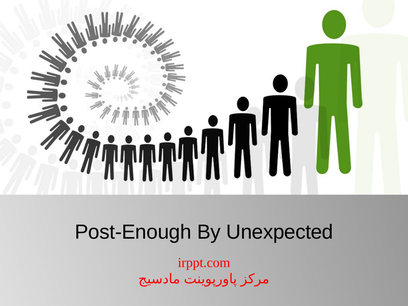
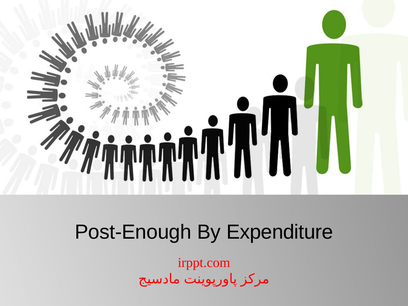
Unexpected: Unexpected -> Expenditure (280, 232)
